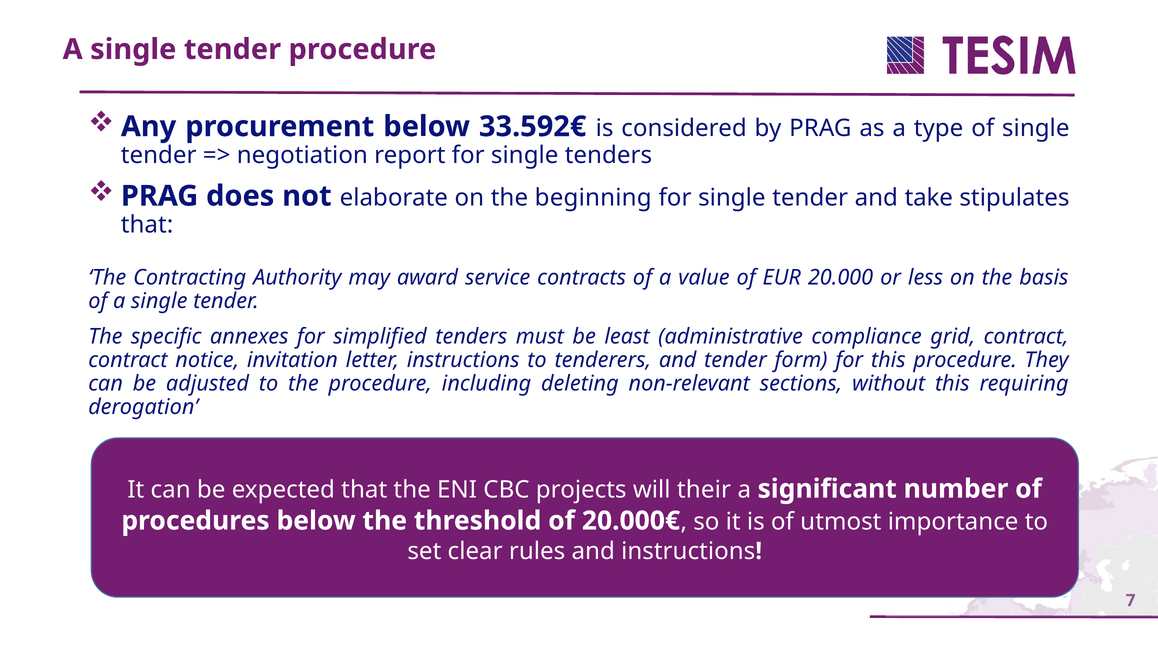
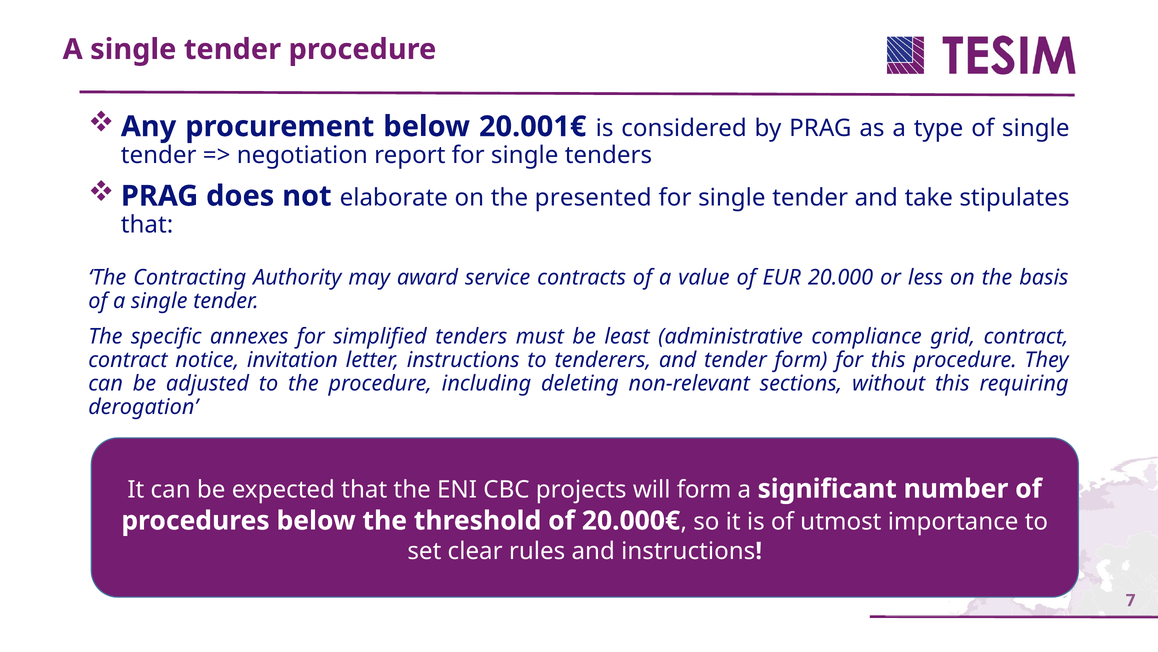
33.592€: 33.592€ -> 20.001€ (533, 126)
beginning: beginning -> presented (593, 197)
will their: their -> form (704, 489)
